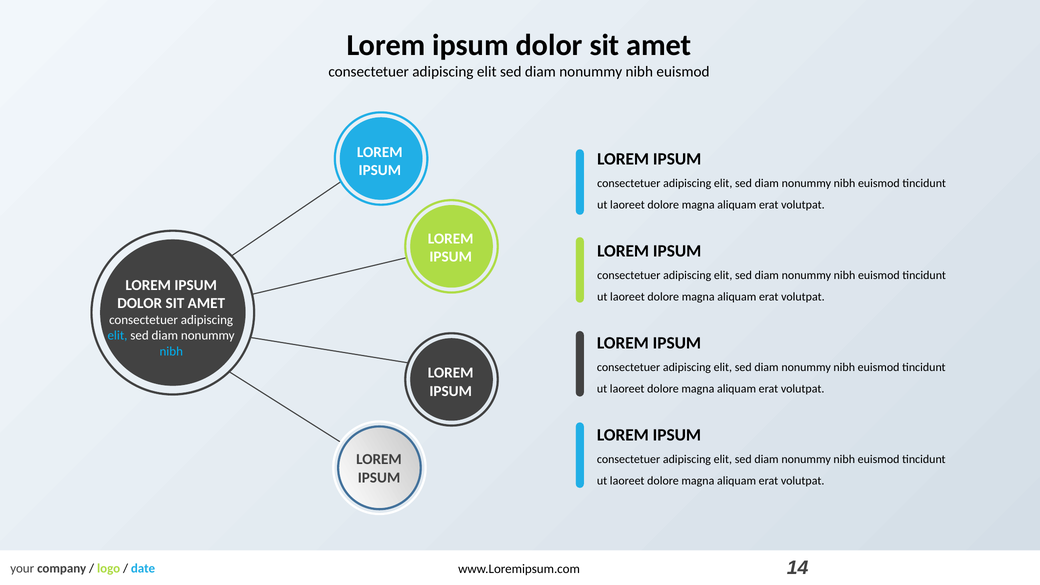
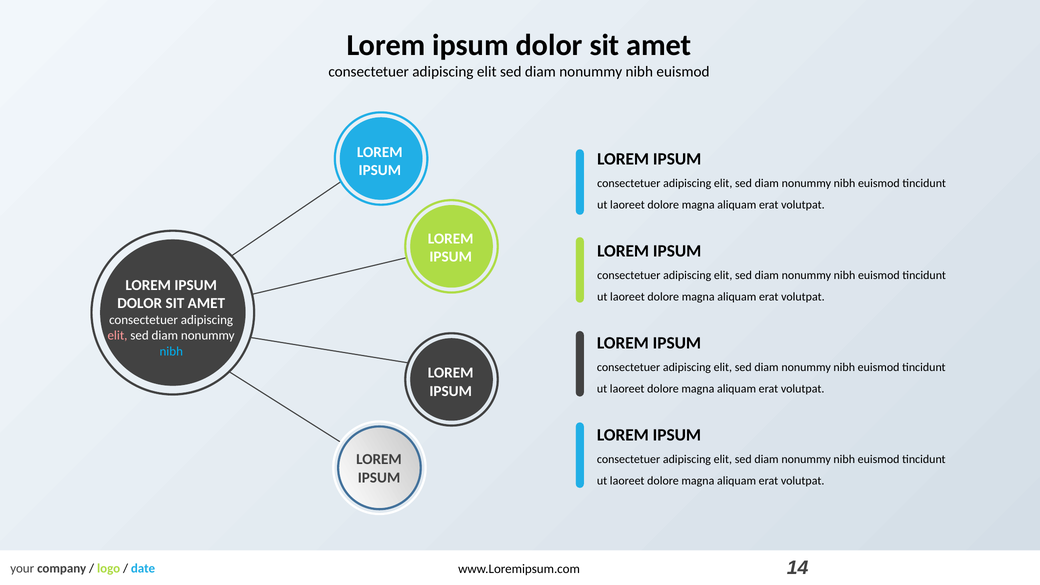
elit colour: light blue -> pink (117, 336)
